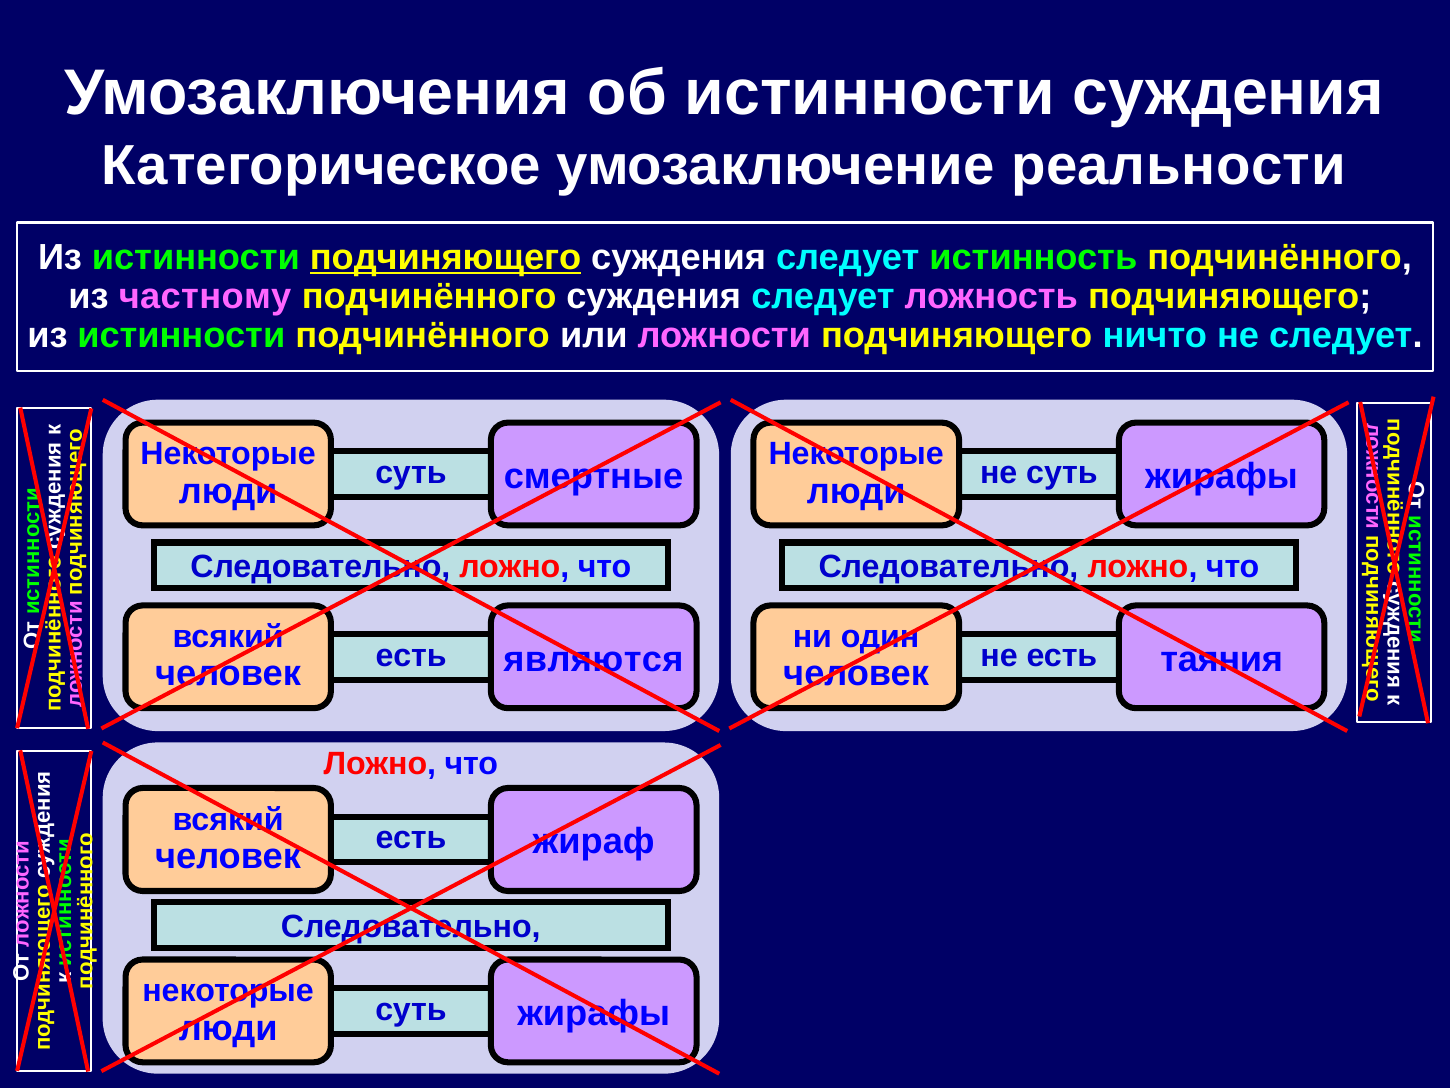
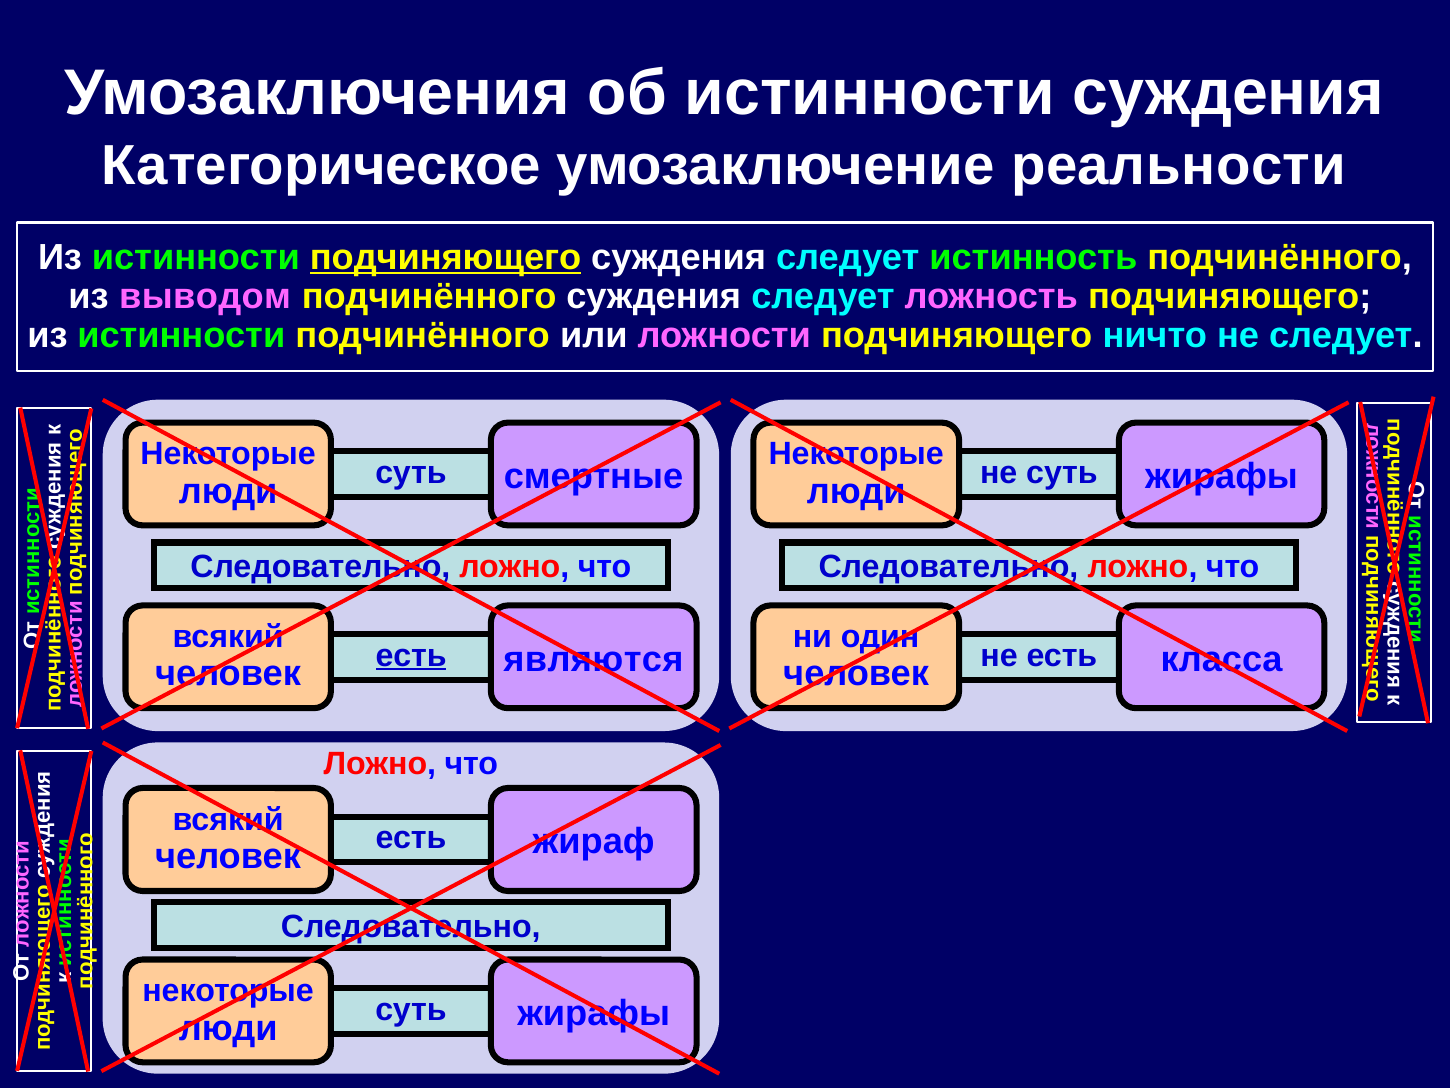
частному: частному -> выводом (205, 297)
есть underline: none -> present (411, 655)
таяния: таяния -> класса (1222, 659)
